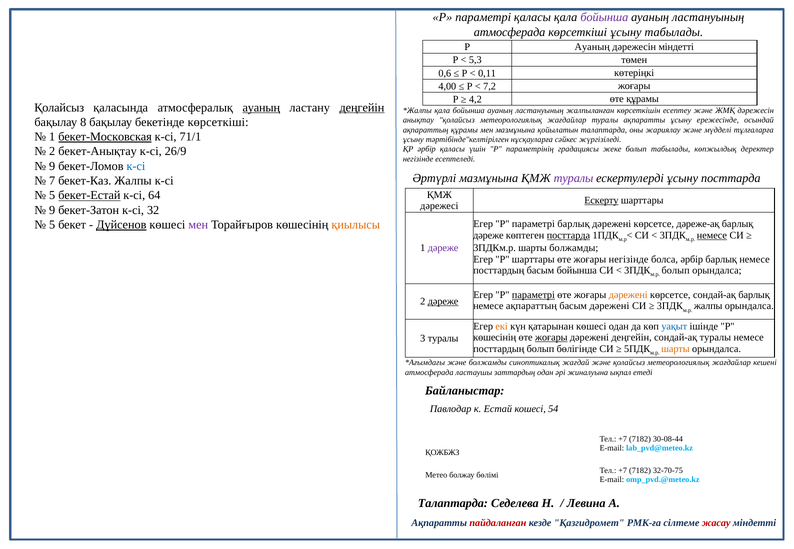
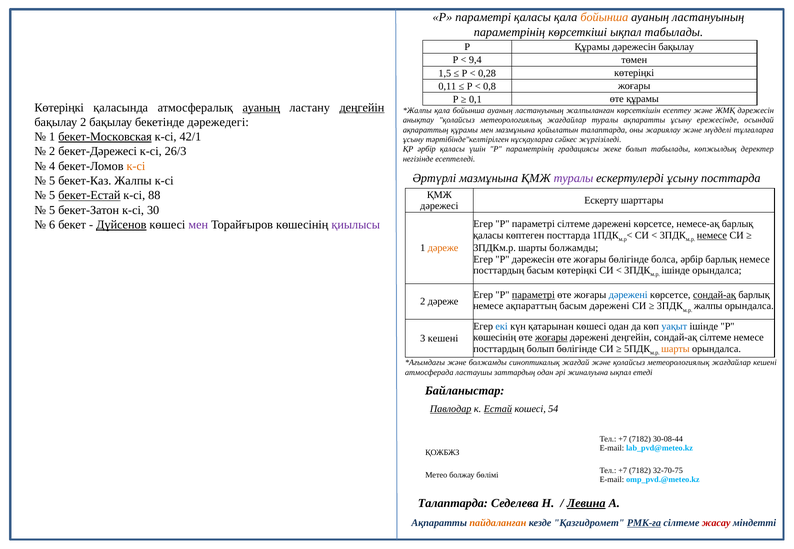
бойынша colour: purple -> orange (604, 17)
атмосферада: атмосферада -> параметрінің (509, 32)
көрсеткіші ұсыну: ұсыну -> ықпал (626, 32)
Р Ауаның: Ауаның -> Құрамы (592, 47)
дәрежесін міндетті: міндетті -> бақылау (676, 47)
5,3: 5,3 -> 9,4 (475, 60)
0,6: 0,6 -> 1,5 (445, 73)
0,11: 0,11 -> 0,28 (487, 73)
4,00: 4,00 -> 0,11 (447, 86)
7,2: 7,2 -> 0,8 (490, 86)
4,2: 4,2 -> 0,1 (475, 99)
Қолайсыз: Қолайсыз -> Көтеріңкі (59, 108)
бақылау 8: 8 -> 2 (83, 122)
бекетінде көрсеткіші: көрсеткіші -> дәрежедегі (218, 122)
71/1: 71/1 -> 42/1 (190, 137)
бекет-Анықтау: бекет-Анықтау -> бекет-Дәрежесі (98, 152)
26/9: 26/9 -> 26/3 (176, 152)
9: 9 -> 4 (52, 166)
к-сі colour: blue -> orange (136, 166)
7: 7 -> 5 (52, 181)
64: 64 -> 88 (154, 196)
Ескерту underline: present -> none (601, 201)
9: 9 -> 5 (52, 210)
32: 32 -> 30 (153, 210)
5: 5 -> 6 (52, 225)
қиылысы colour: orange -> purple (356, 225)
параметрі барлық: барлық -> сілтеме (574, 224)
дәреже-ақ: дәреже-ақ -> немесе-ақ (698, 224)
дәреже: дәреже -> қаласы (488, 235)
посттарда underline: present -> none (568, 235)
дәреже colour: purple -> orange (443, 248)
P шарттары: шарттары -> дәрежесін (533, 260)
жоғары негізінде: негізінде -> бөлігінде (629, 260)
басым бойынша: бойынша -> көтеріңкі (577, 271)
болып: болып -> ішінде (676, 271)
дәрежені colour: orange -> blue (628, 295)
сондай-ақ underline: none -> present (714, 295)
дәреже underline: present -> none (443, 302)
екі colour: orange -> blue (502, 327)
сондай-ақ туралы: туралы -> сілтеме (715, 338)
3 туралы: туралы -> кешені (443, 339)
Павлодар underline: none -> present (451, 410)
Естай underline: none -> present (498, 410)
Левина underline: none -> present (586, 504)
пайдаланған colour: red -> orange (498, 523)
РМК-ға underline: none -> present (644, 523)
